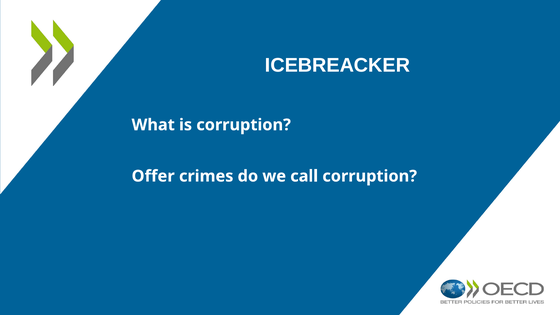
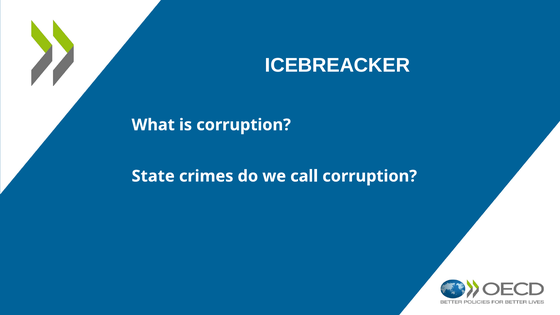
Offer: Offer -> State (153, 176)
